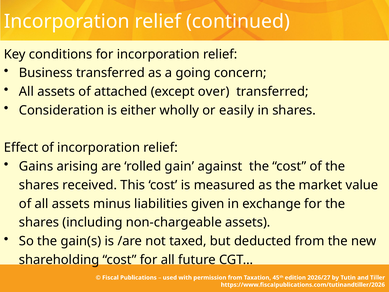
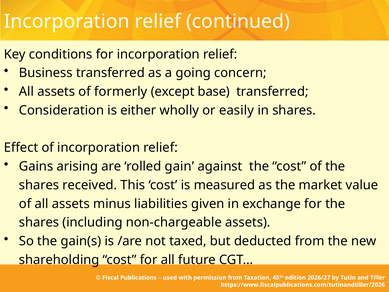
attached: attached -> formerly (121, 92)
over: over -> base (214, 92)
